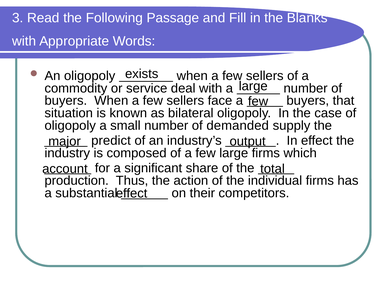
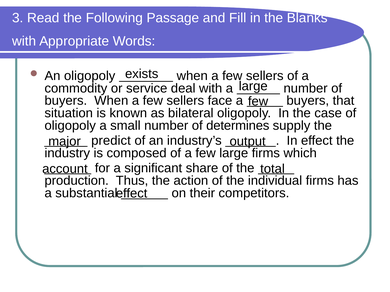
demanded: demanded -> determines (238, 126)
